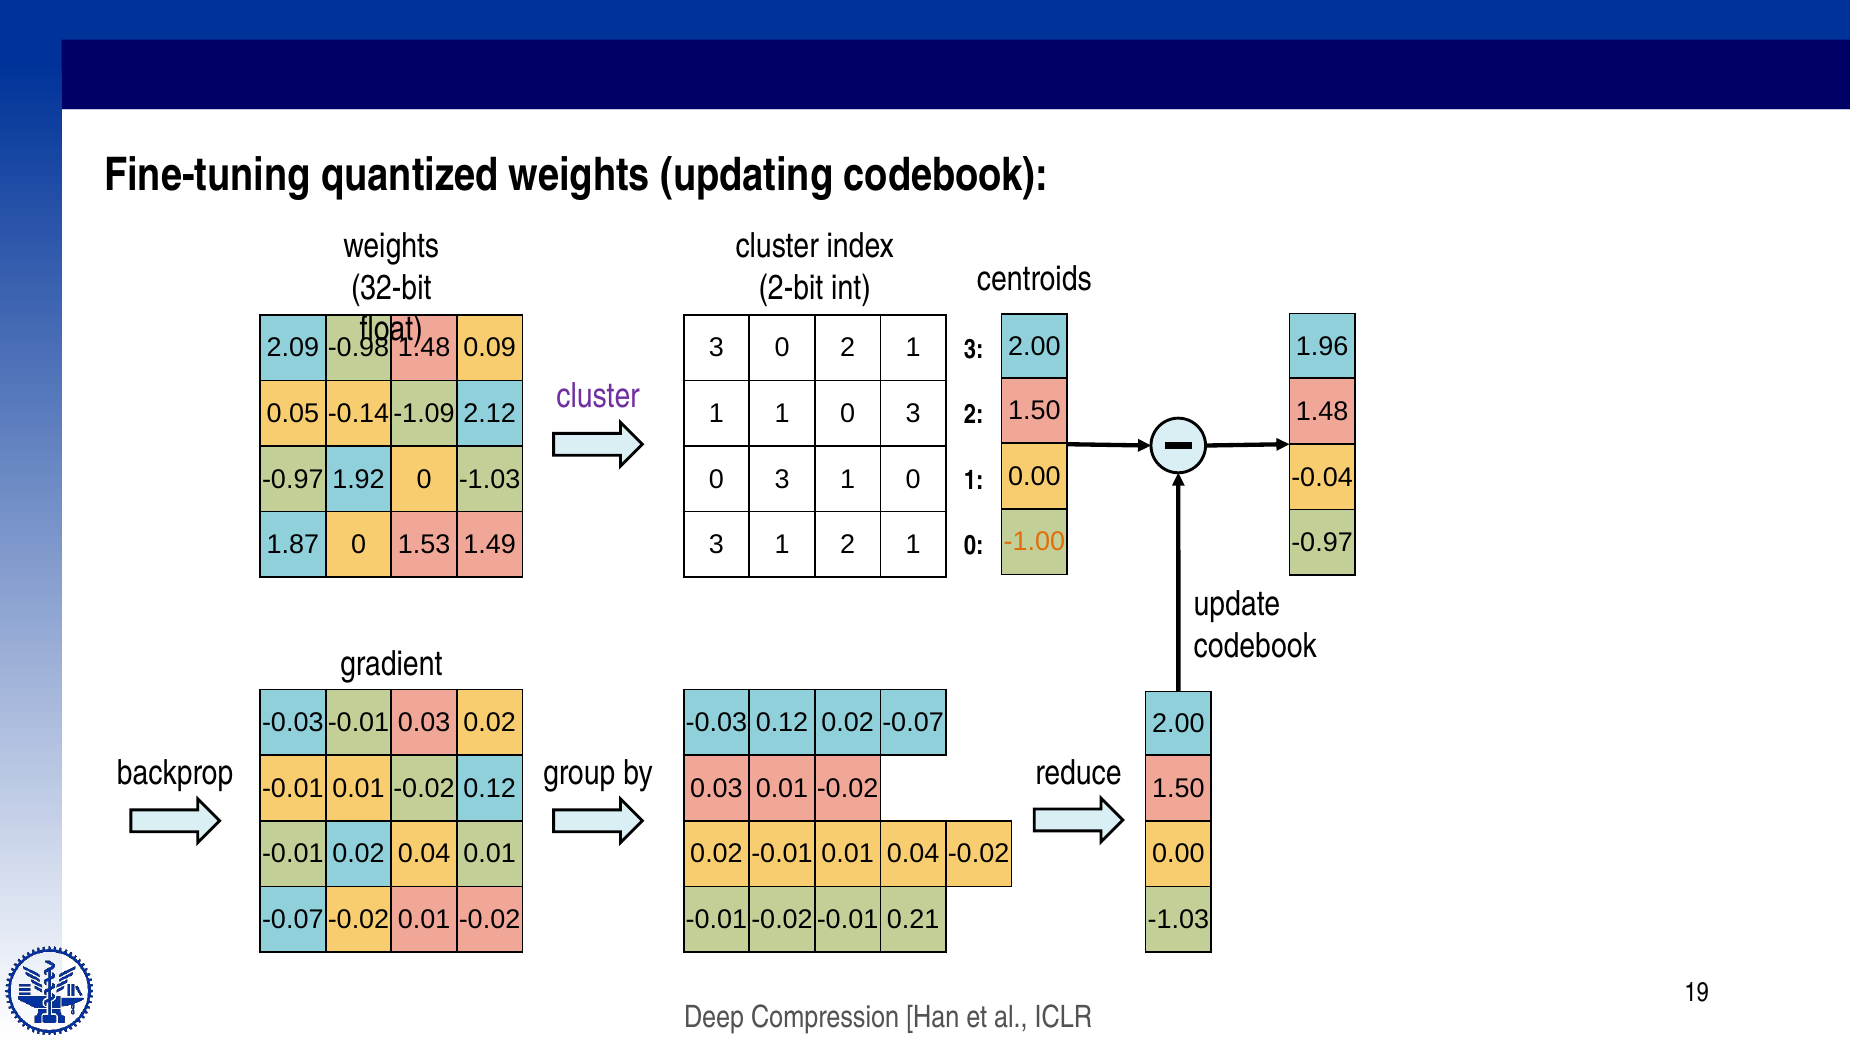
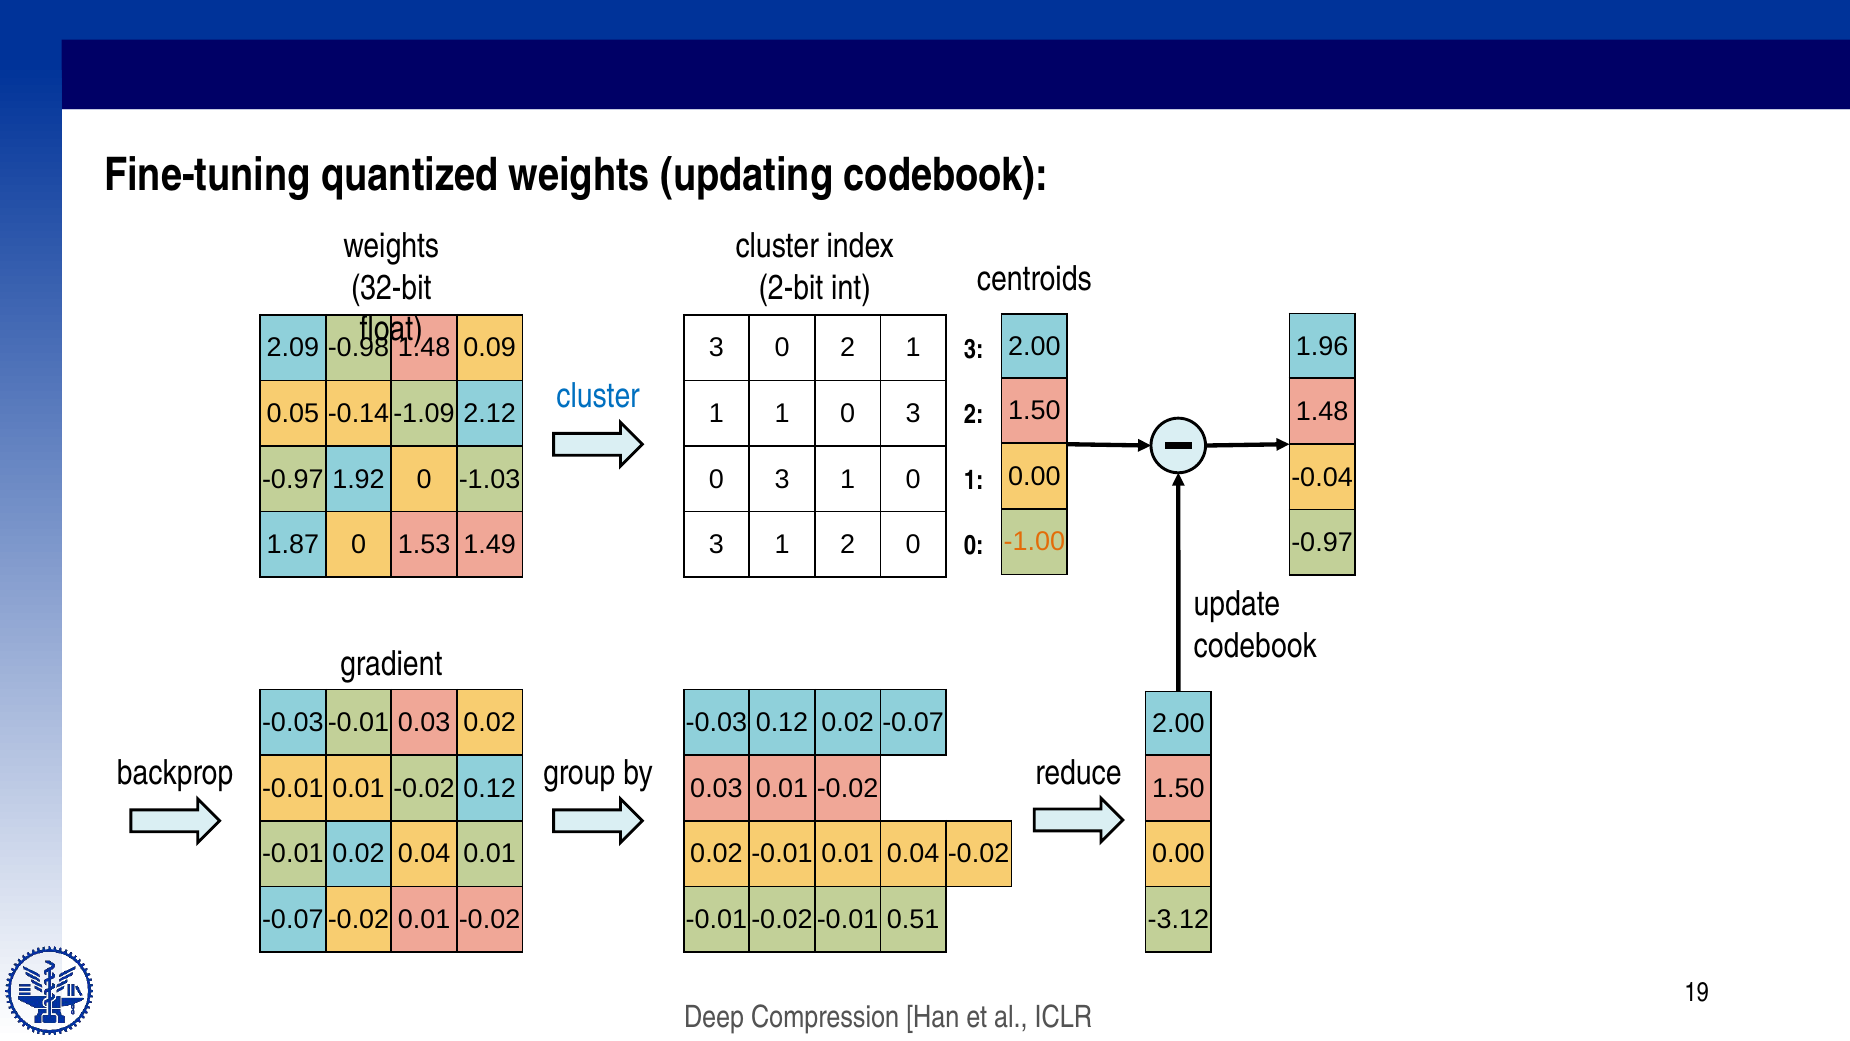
cluster colour: purple -> blue (598, 396)
1 2 1: 1 -> 0 (913, 545)
0.21: 0.21 -> 0.51 (913, 919)
-1.03: -1.03 -> -3.12 (1178, 919)
